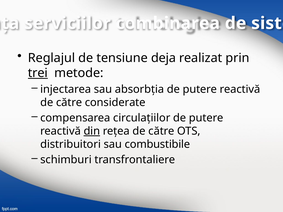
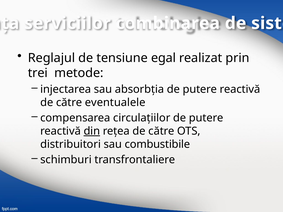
deja: deja -> egal (164, 58)
trei underline: present -> none (38, 73)
considerate: considerate -> eventualele (115, 103)
